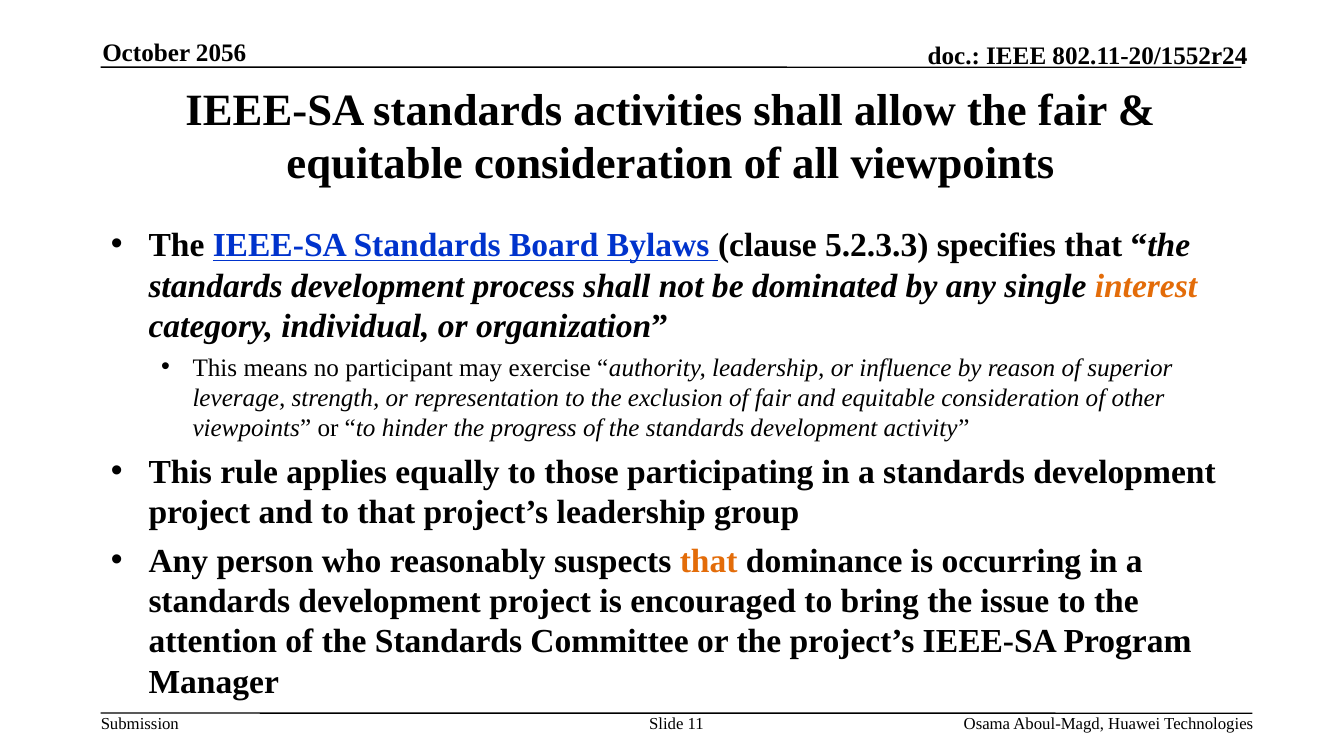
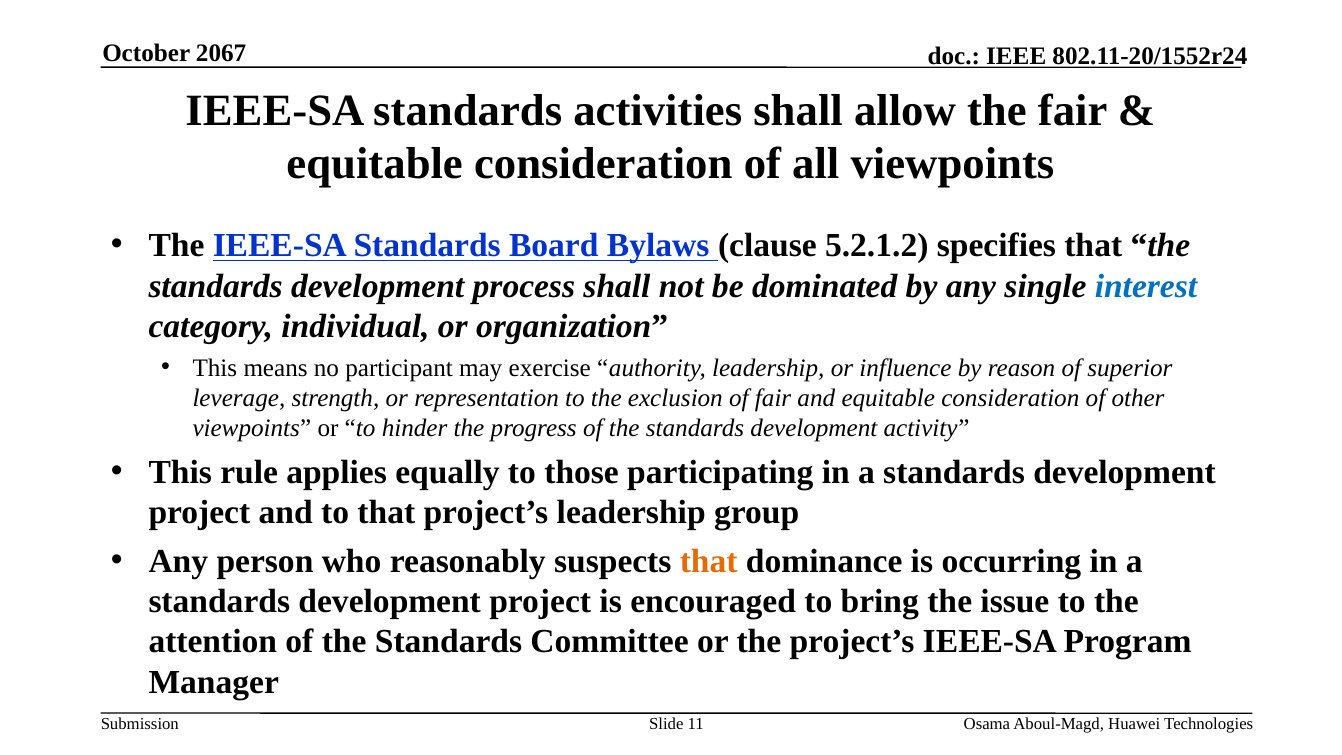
2056: 2056 -> 2067 (221, 53)
5.2.3.3: 5.2.3.3 -> 5.2.1.2 (877, 246)
interest colour: orange -> blue (1146, 286)
